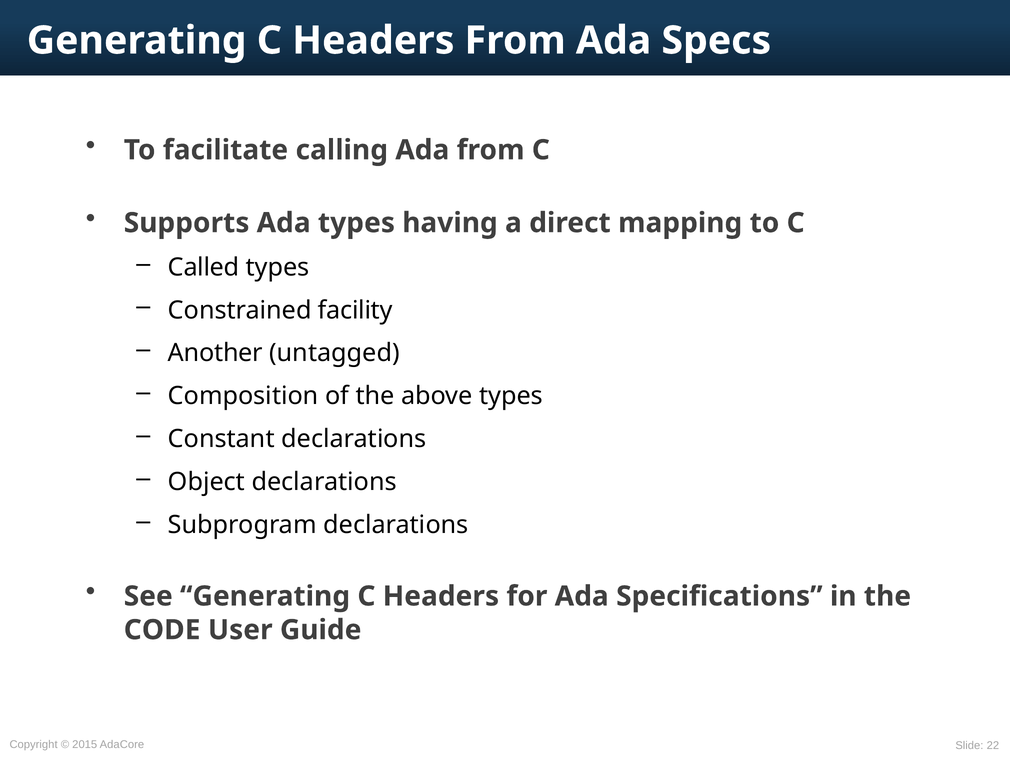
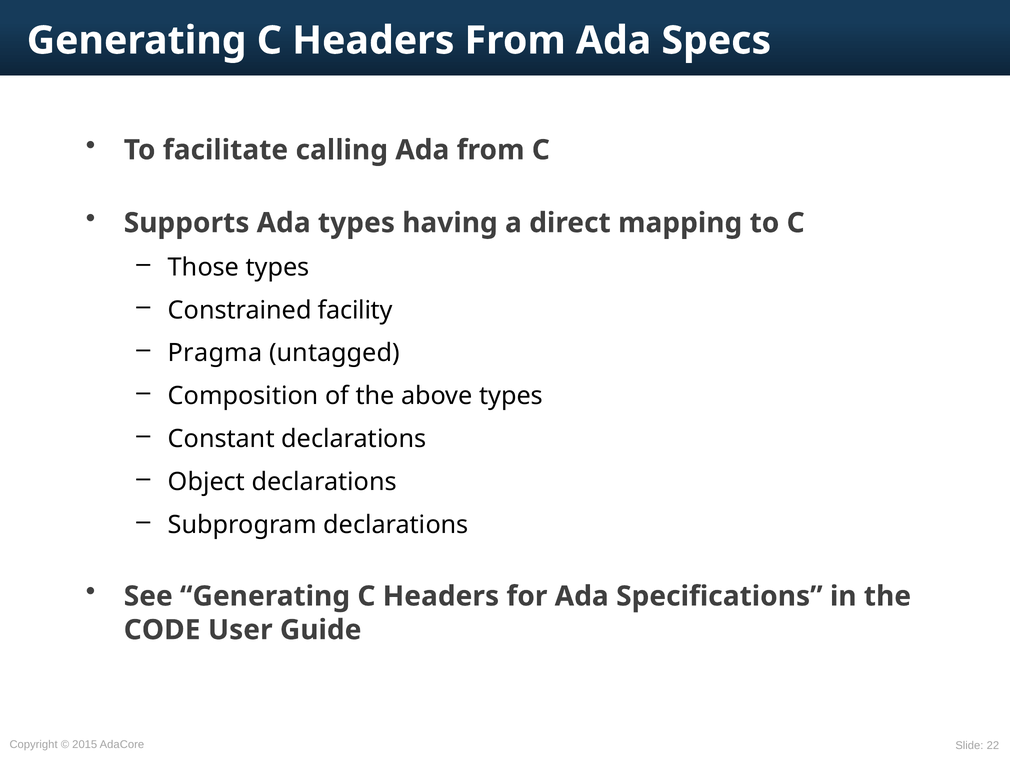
Called: Called -> Those (204, 268)
Another: Another -> Pragma (215, 353)
